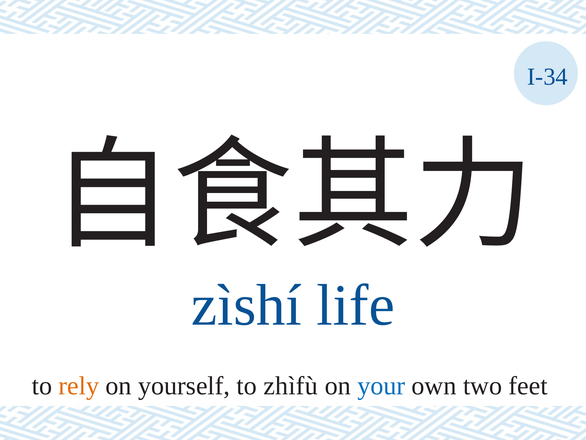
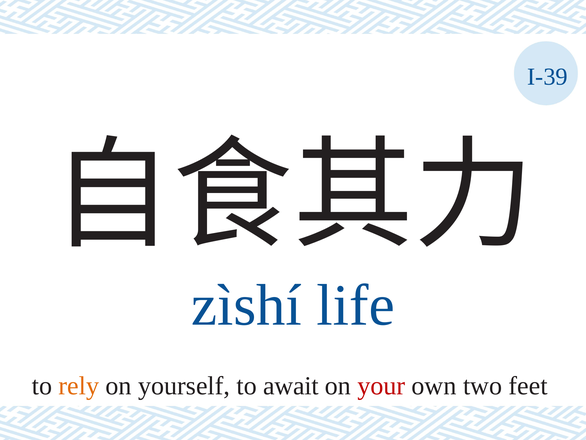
I-34: I-34 -> I-39 (547, 77)
zhìfù: zhìfù -> await (291, 386)
your colour: blue -> red (381, 386)
